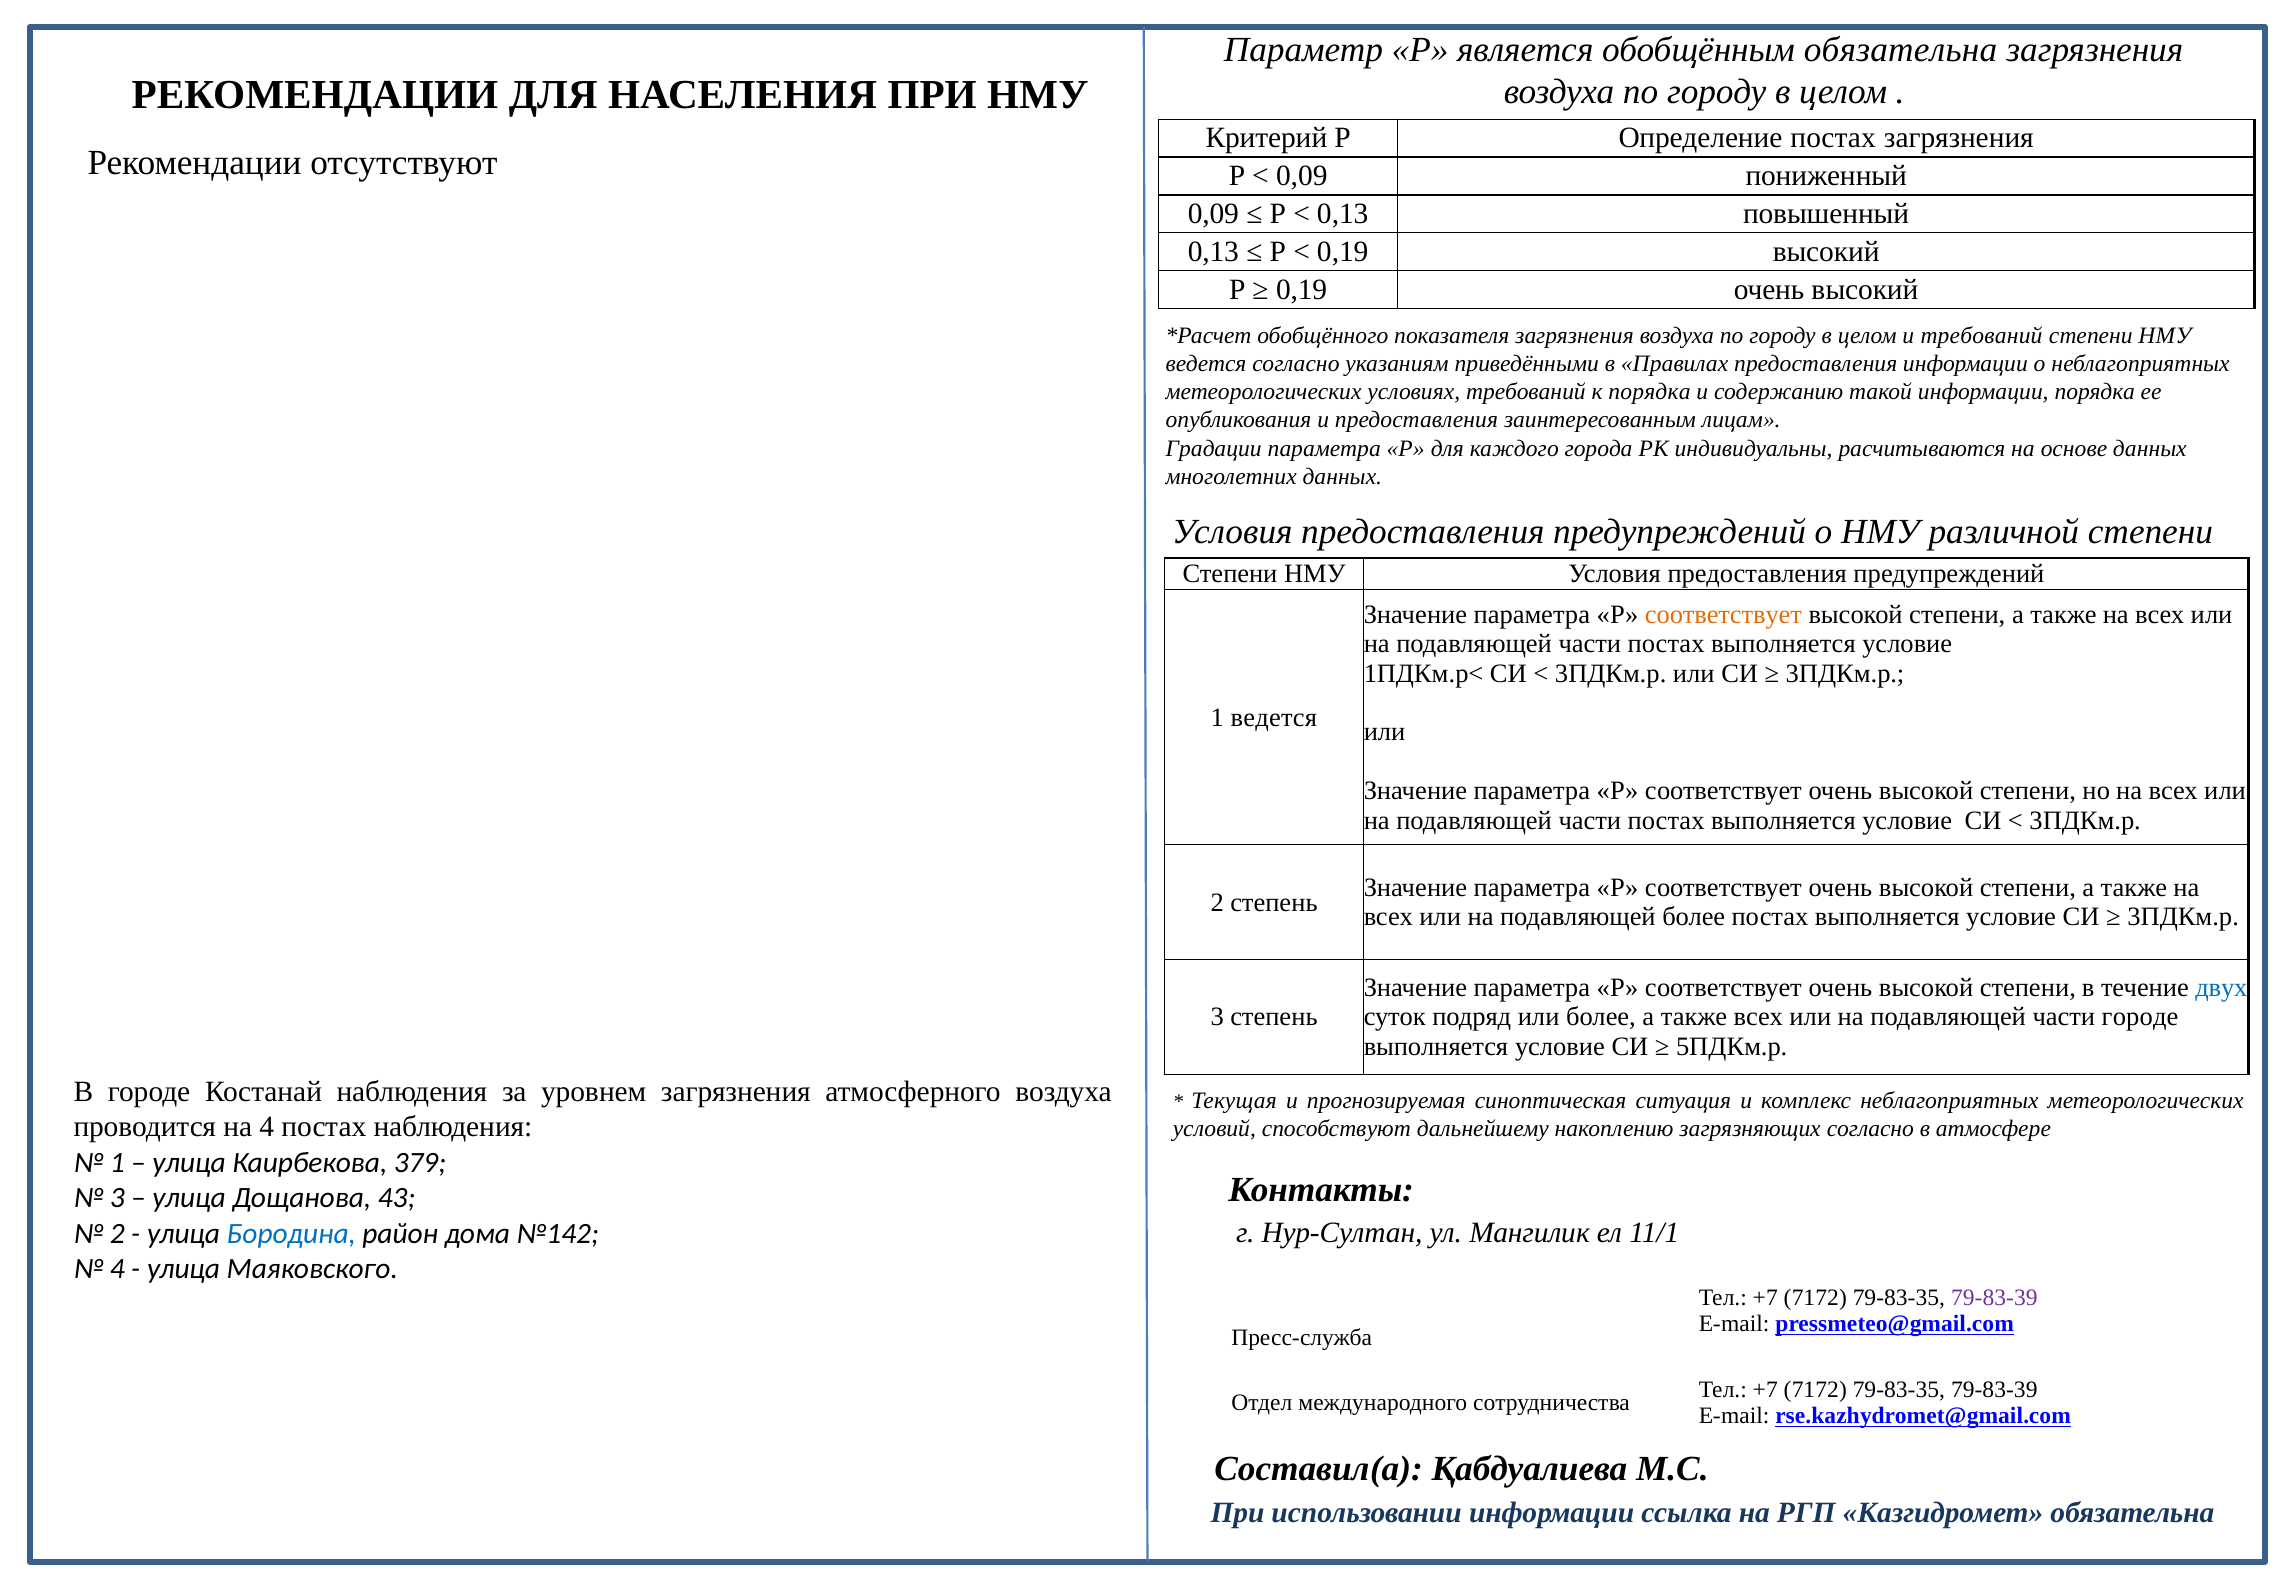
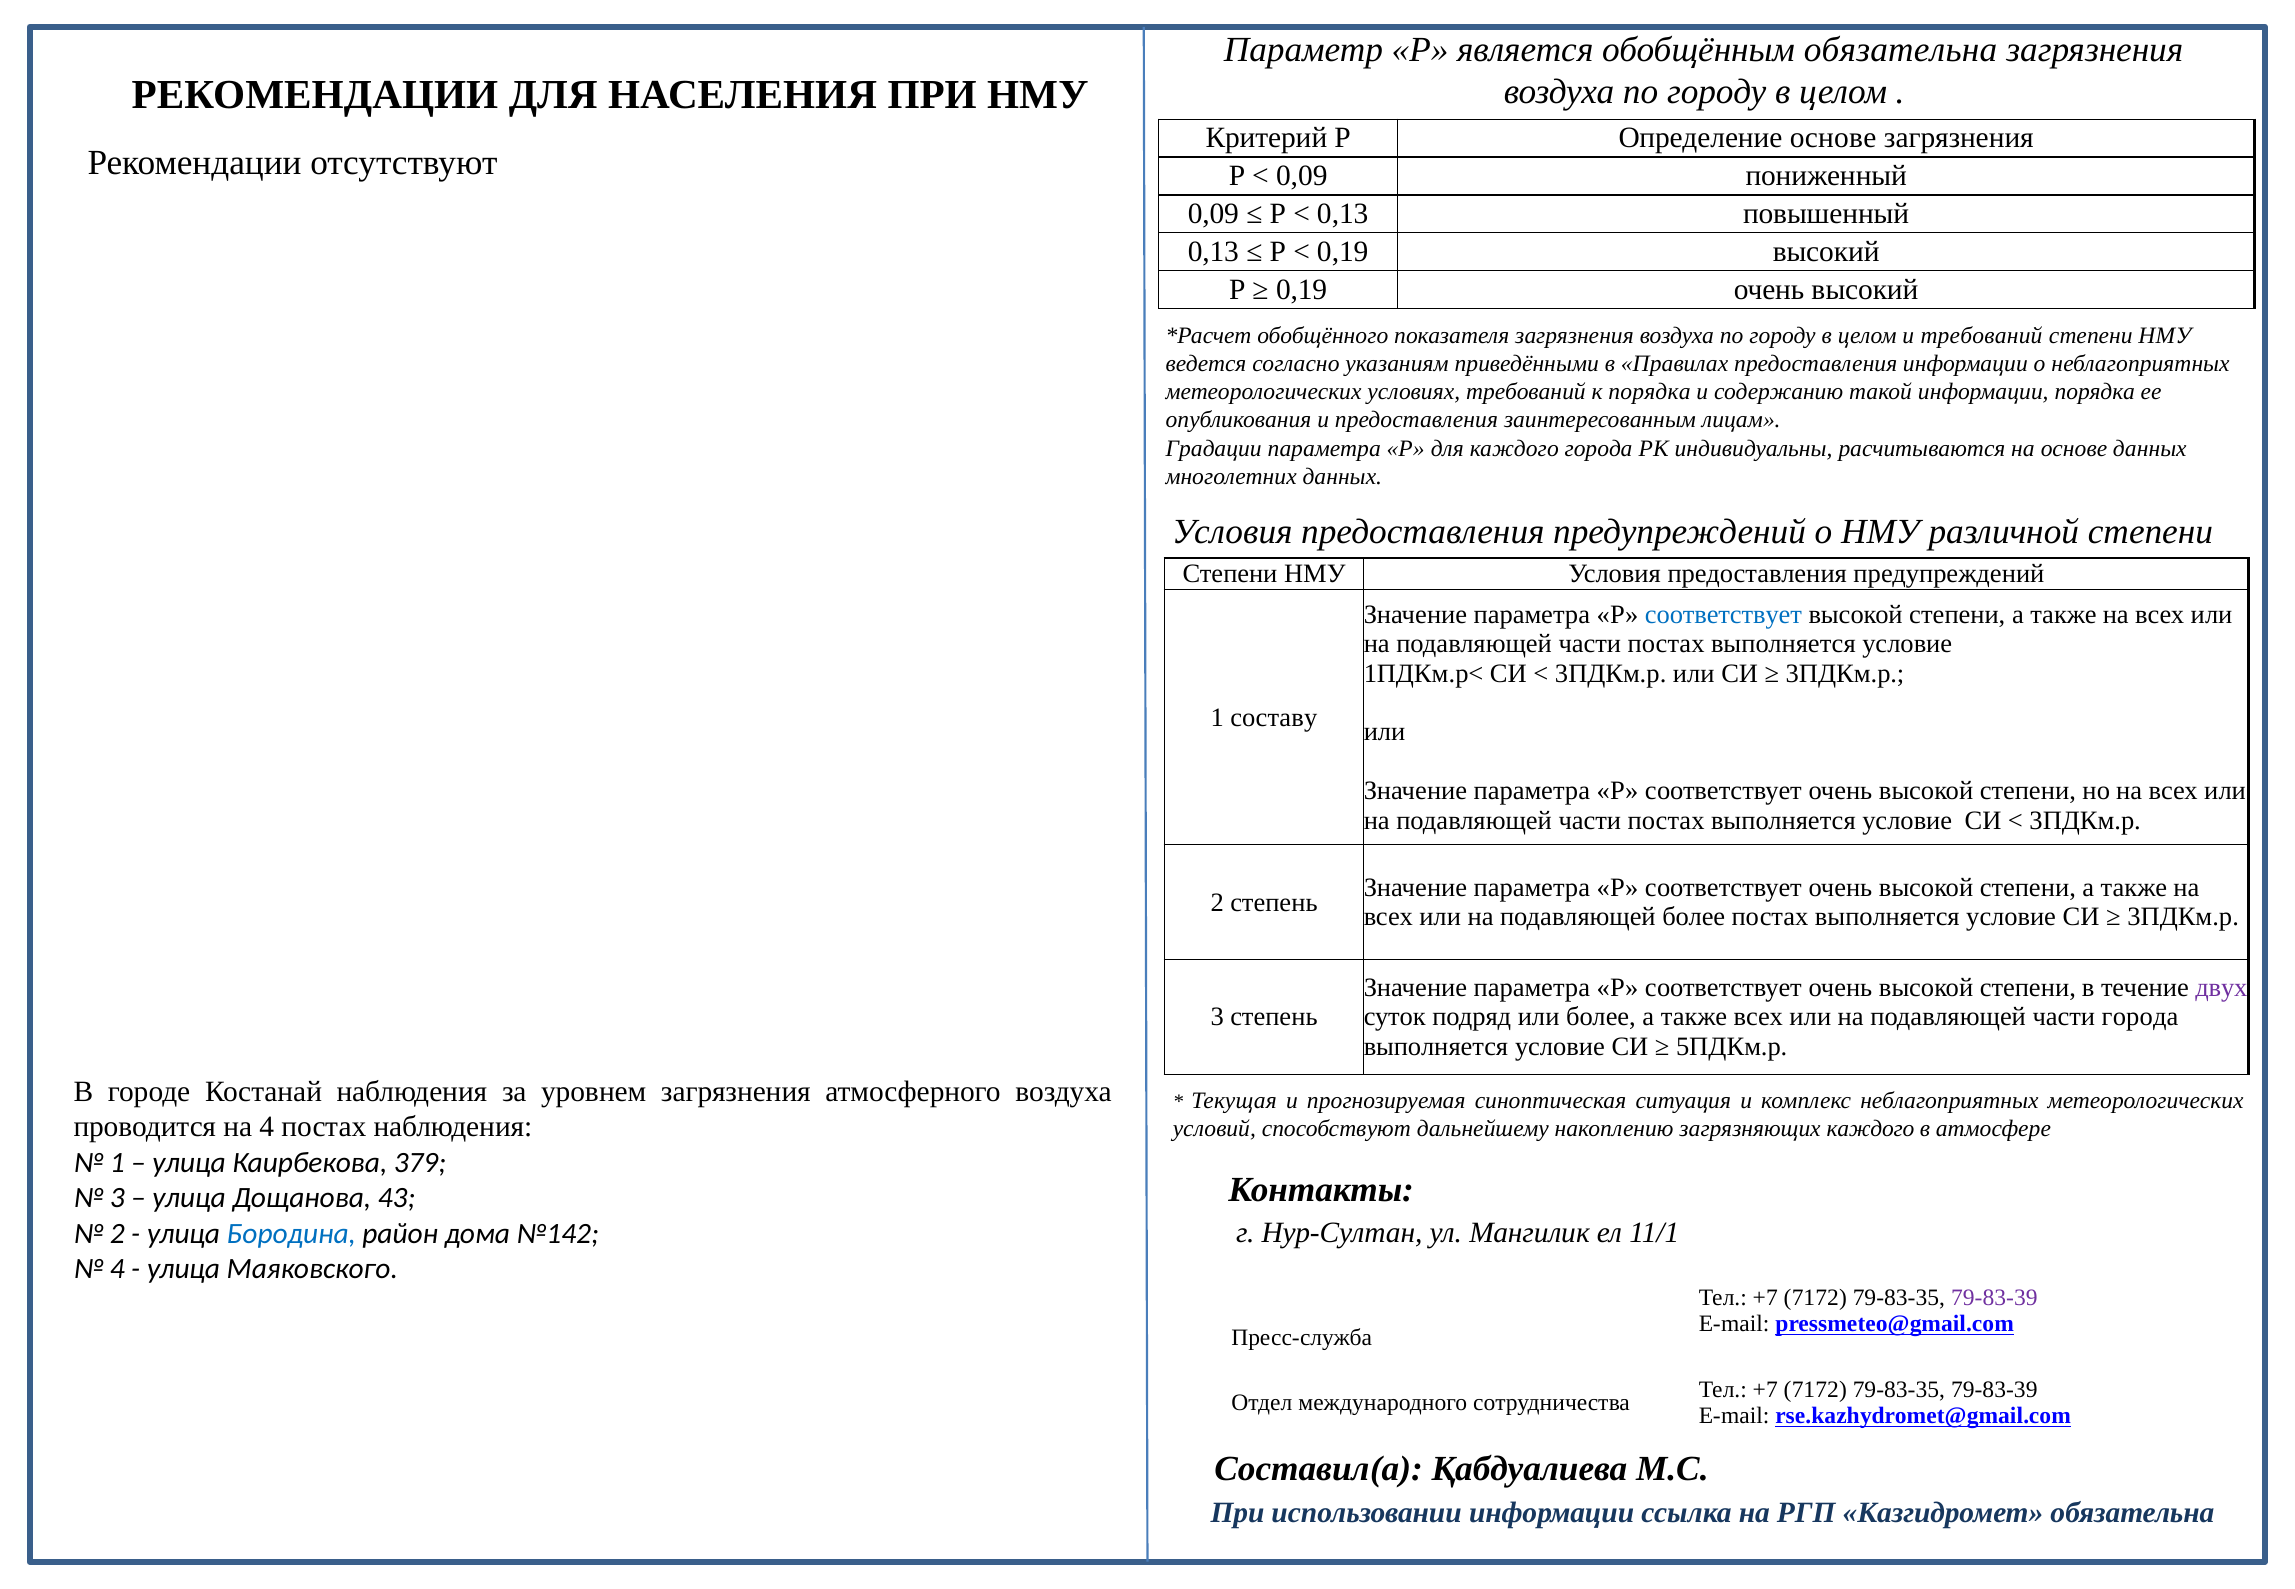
Определение постах: постах -> основе (1833, 138)
соответствует colour: orange -> blue (1723, 615)
1 ведется: ведется -> составу (1274, 717)
двух colour: blue -> purple (2221, 988)
части городе: городе -> города (2140, 1017)
загрязняющих согласно: согласно -> каждого (1870, 1129)
